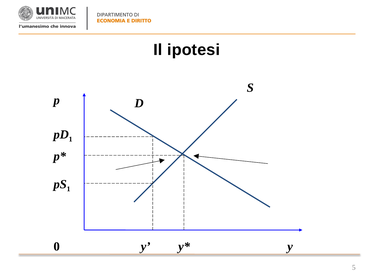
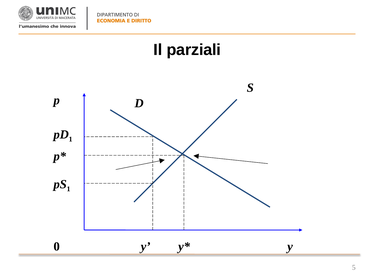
ipotesi: ipotesi -> parziali (194, 50)
